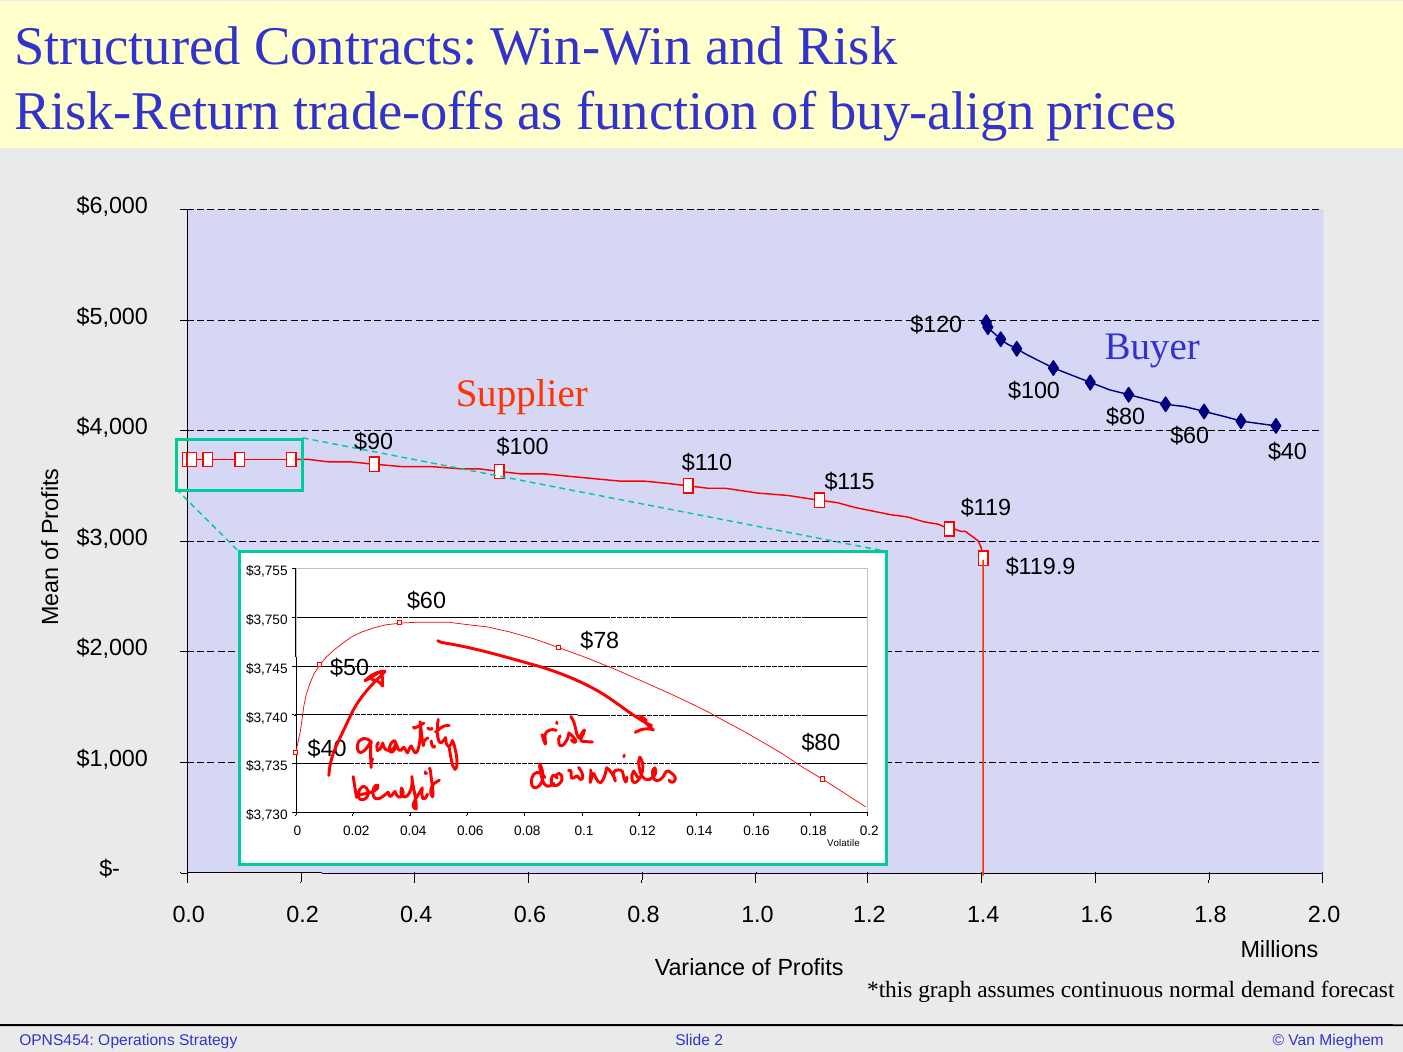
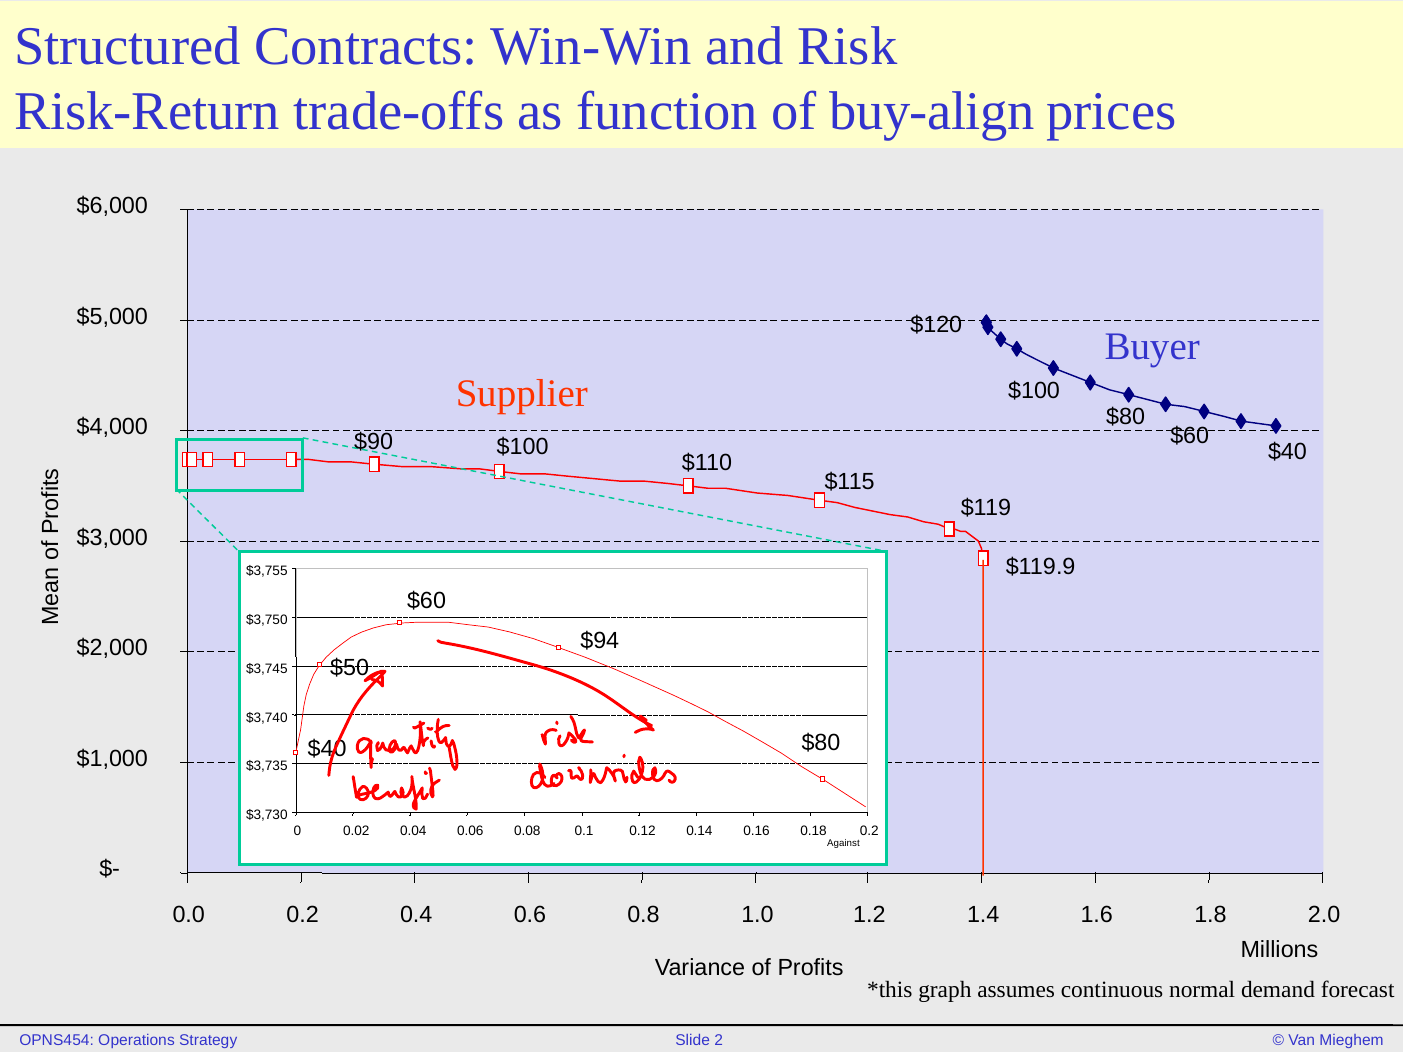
$78: $78 -> $94 (600, 640)
Volatile: Volatile -> Against (843, 844)
